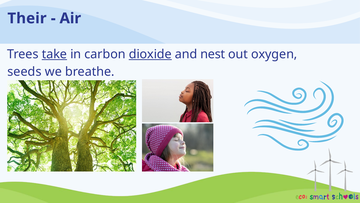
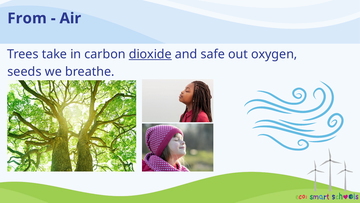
Their: Their -> From (27, 18)
take underline: present -> none (54, 54)
nest: nest -> safe (213, 54)
